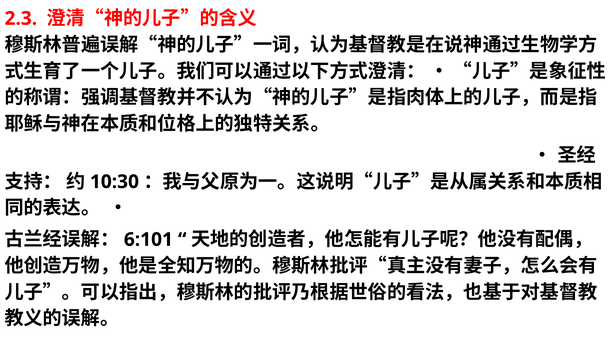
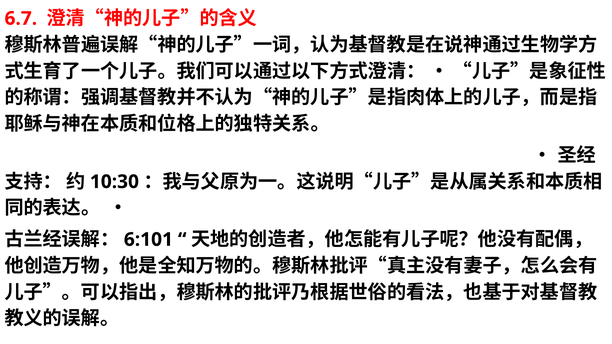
2.3: 2.3 -> 6.7 (21, 18)
